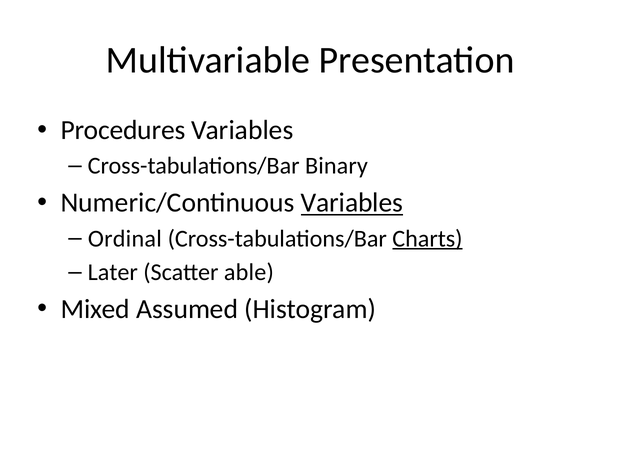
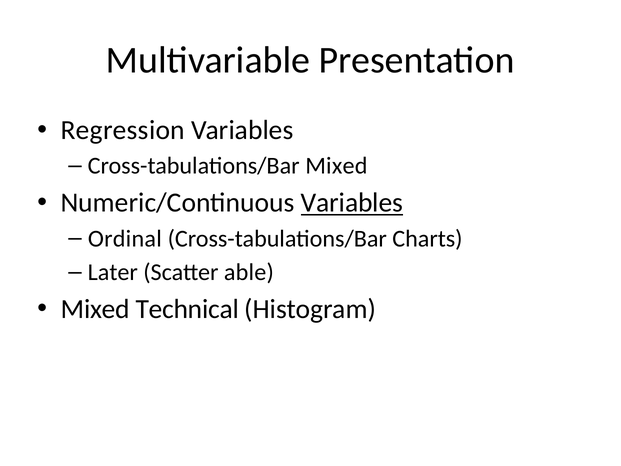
Procedures: Procedures -> Regression (123, 130)
Cross-tabulations/Bar Binary: Binary -> Mixed (336, 166)
Charts underline: present -> none (427, 238)
Assumed: Assumed -> Technical (187, 309)
